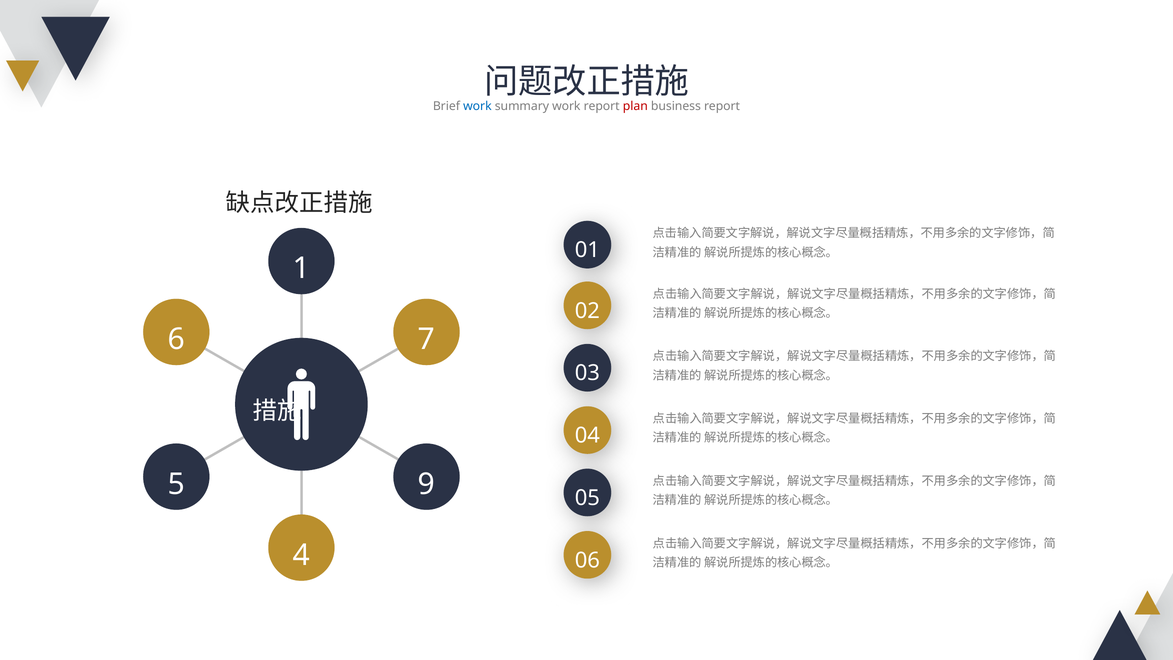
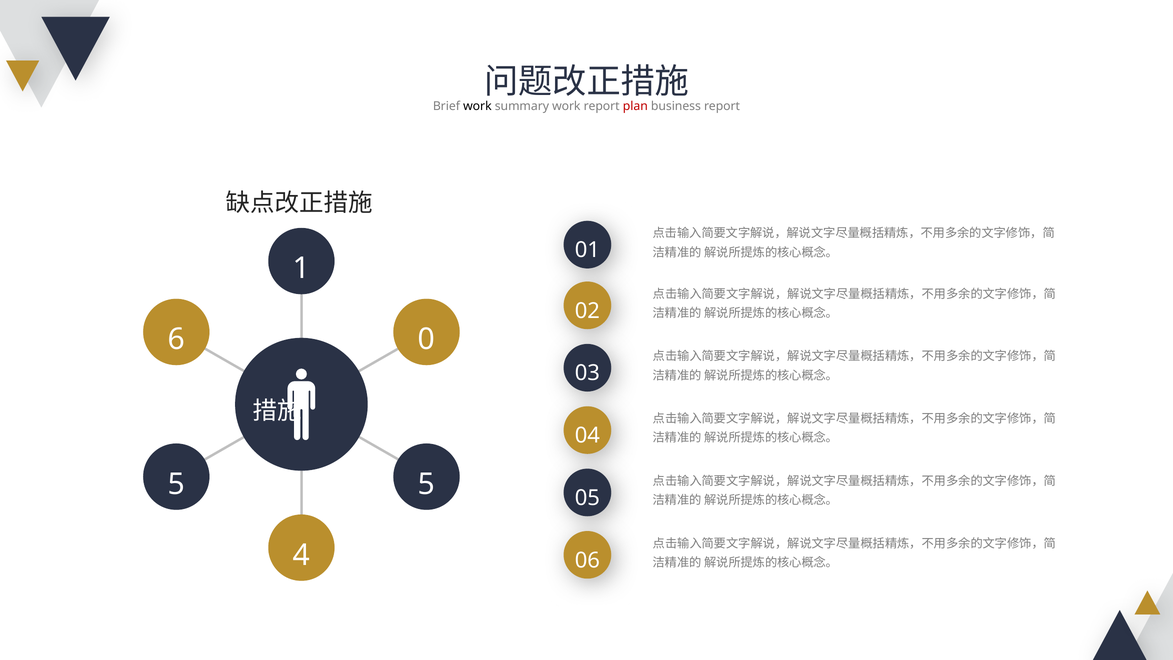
work colour: blue -> black (477, 106)
7: 7 -> 0 (427, 339)
5 9: 9 -> 5 (427, 484)
